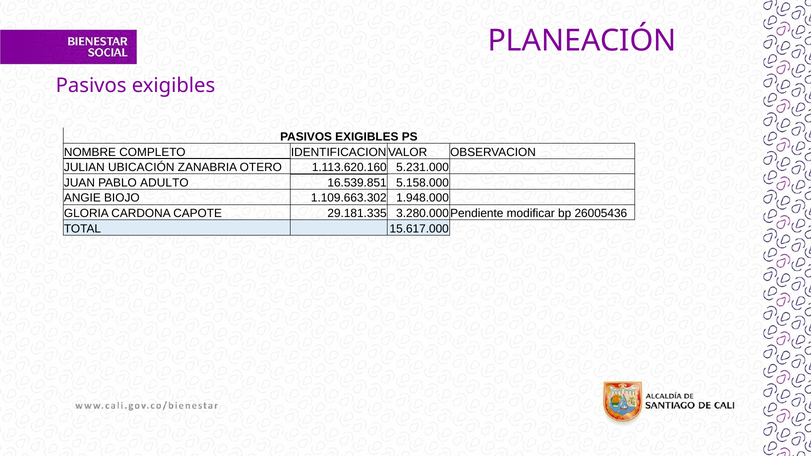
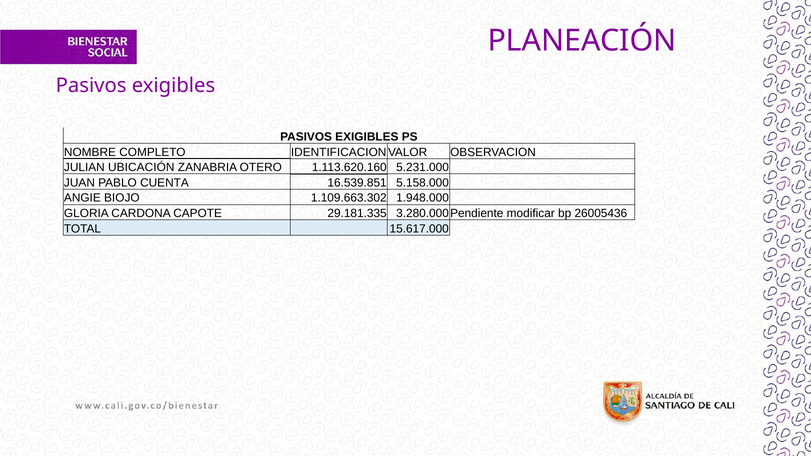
ADULTO: ADULTO -> CUENTA (164, 183)
